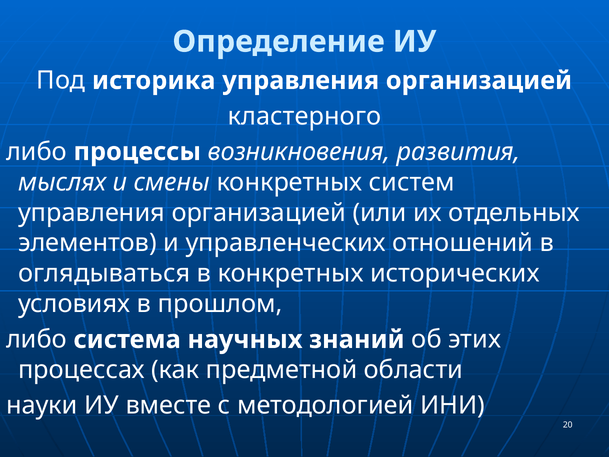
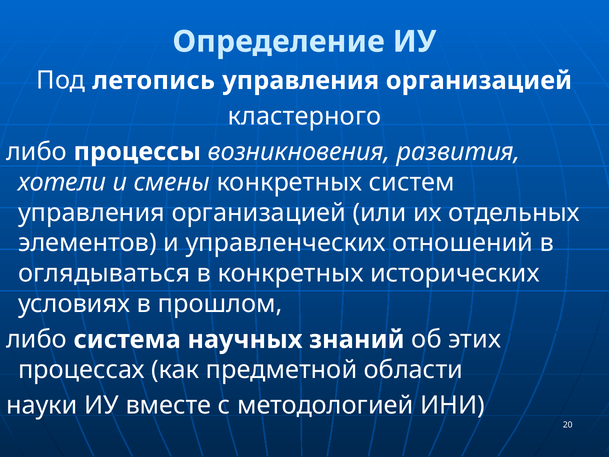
историка: историка -> летопись (154, 81)
мыслях: мыслях -> хотели (62, 182)
